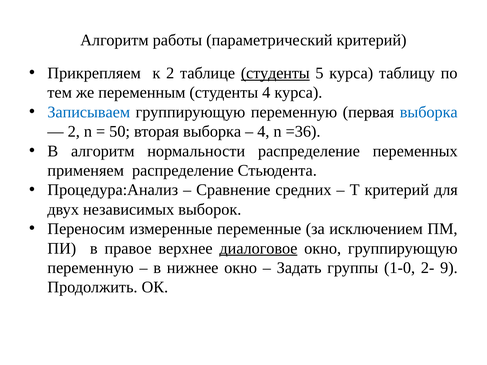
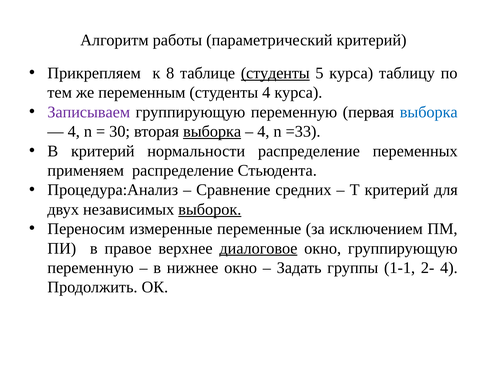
к 2: 2 -> 8 (170, 73)
Записываем colour: blue -> purple (89, 112)
2: 2 -> 4 (74, 132)
50: 50 -> 30 (120, 132)
выборка underline: none -> present (212, 132)
=36: =36 -> =33 (303, 132)
В алгоритм: алгоритм -> критерий (103, 151)
выборок underline: none -> present (210, 210)
1-0: 1-0 -> 1-1 (400, 268)
2- 9: 9 -> 4 (449, 268)
